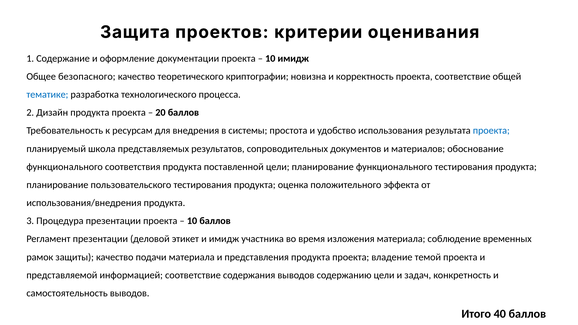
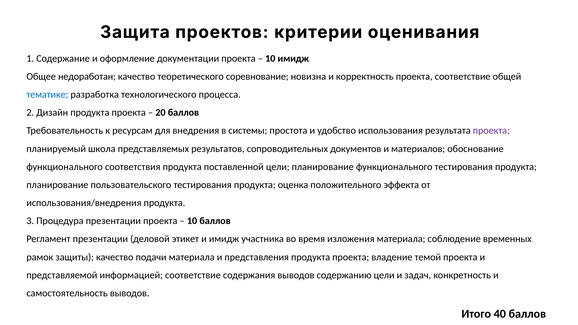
безопасного: безопасного -> недоработан (87, 77)
криптографии: криптографии -> соревнование (257, 77)
проекта colour: blue -> purple (491, 131)
